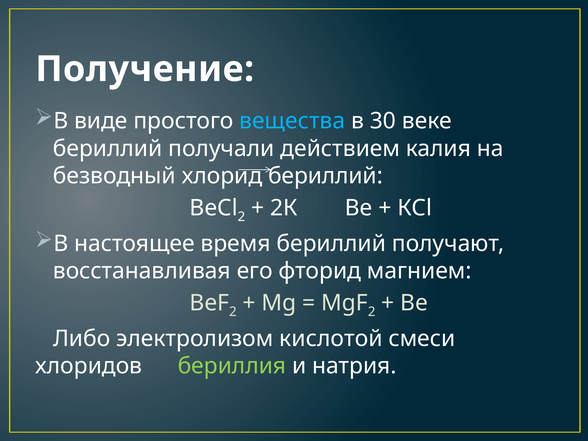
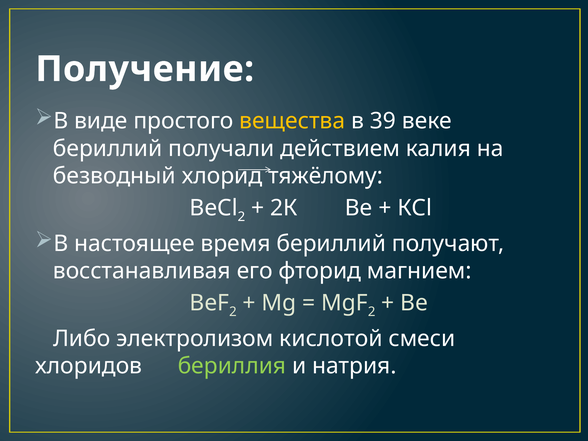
вещества colour: light blue -> yellow (292, 121)
30: 30 -> 39 (383, 121)
хлорид бериллий: бериллий -> тяжёлому (326, 176)
